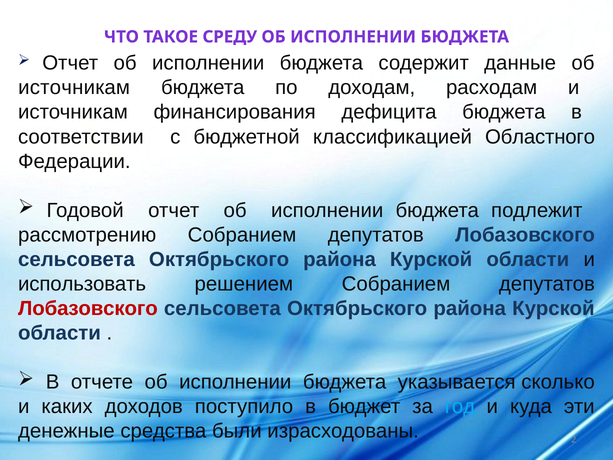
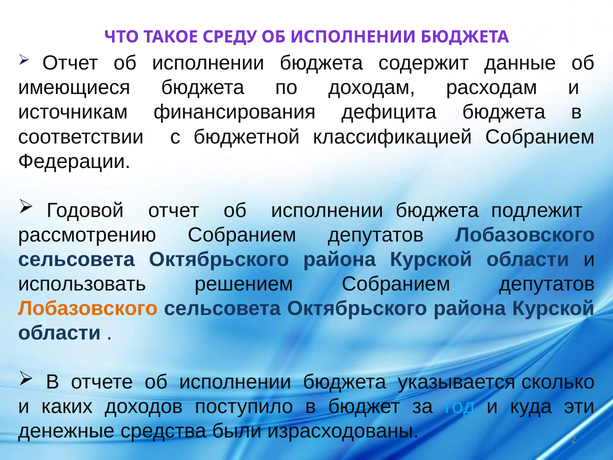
источникам: источникам -> имеющиеся (74, 88)
классификацией Областного: Областного -> Собранием (540, 137)
Лобазовского colour: red -> orange (88, 308)
